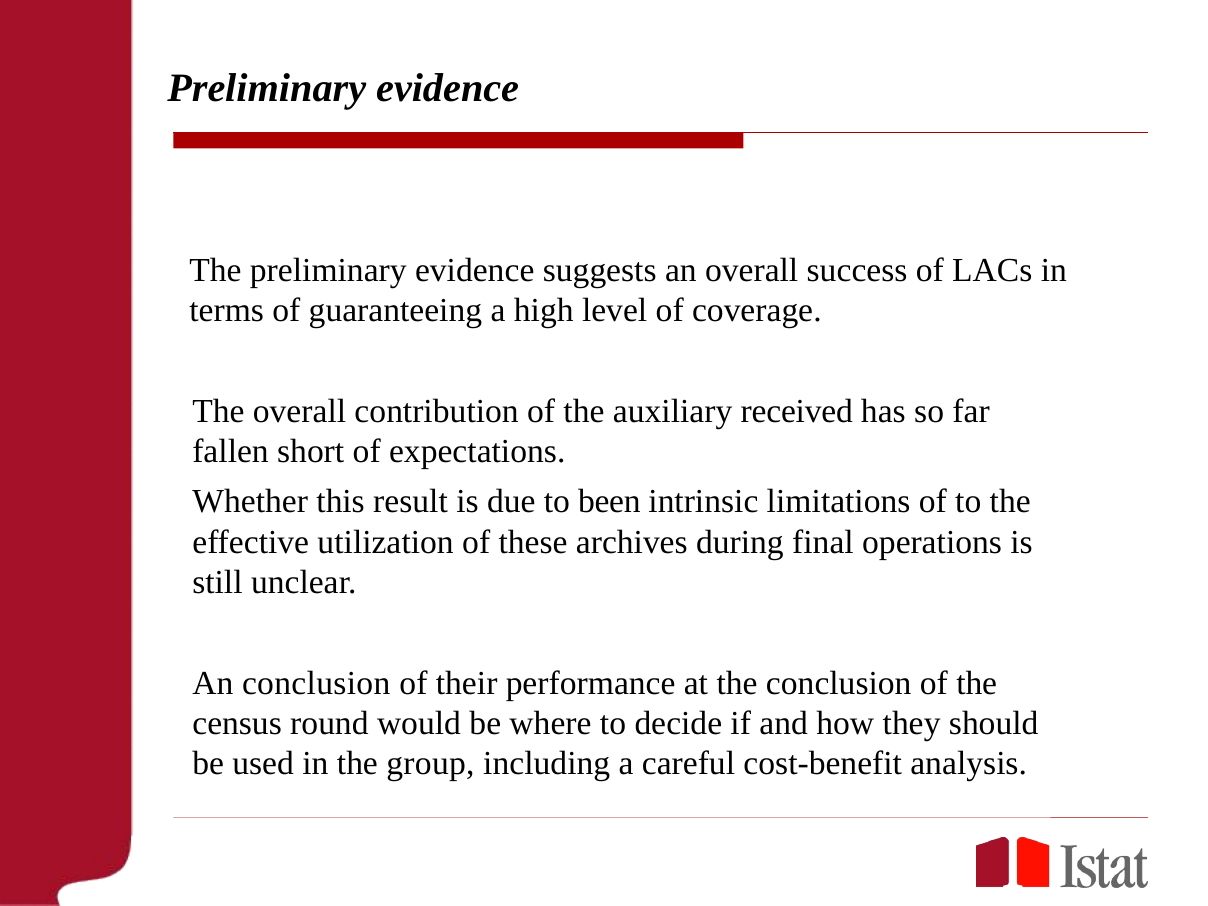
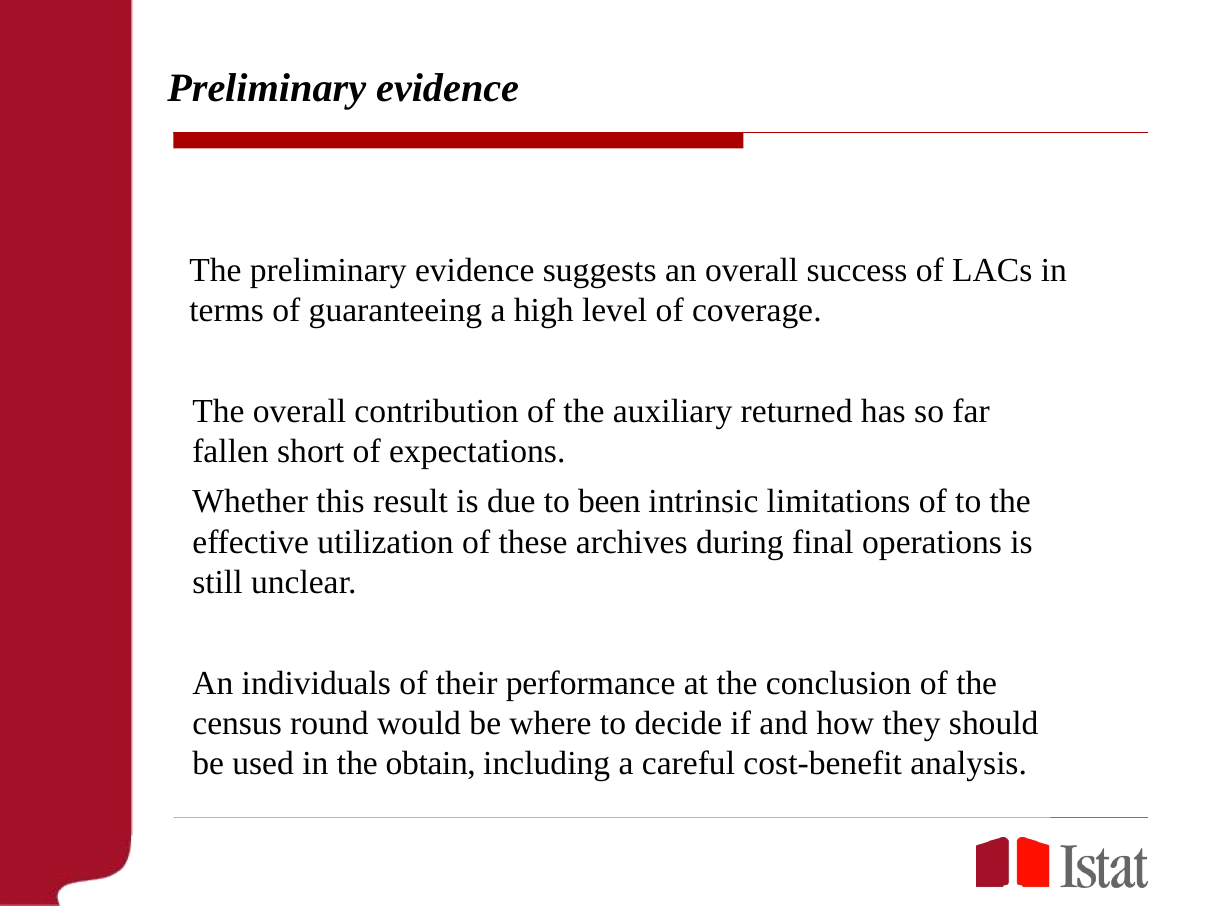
received: received -> returned (797, 411)
An conclusion: conclusion -> individuals (316, 683)
group: group -> obtain (431, 764)
